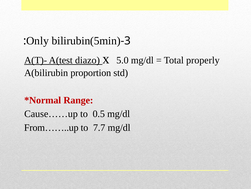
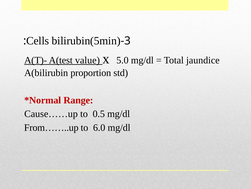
Only: Only -> Cells (38, 41)
diazo: diazo -> value (87, 60)
properly: properly -> jaundice (203, 60)
7.7: 7.7 -> 6.0 (99, 127)
